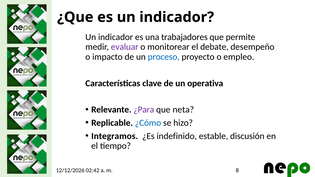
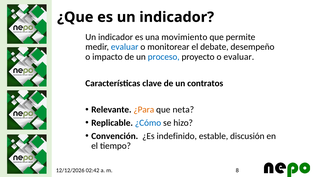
trabajadores: trabajadores -> movimiento (184, 37)
evaluar colour: purple -> blue (125, 47)
o empleo: empleo -> evaluar (239, 57)
operativa: operativa -> contratos (205, 83)
¿Para colour: purple -> orange (144, 110)
Integramos: Integramos -> Convención (115, 136)
